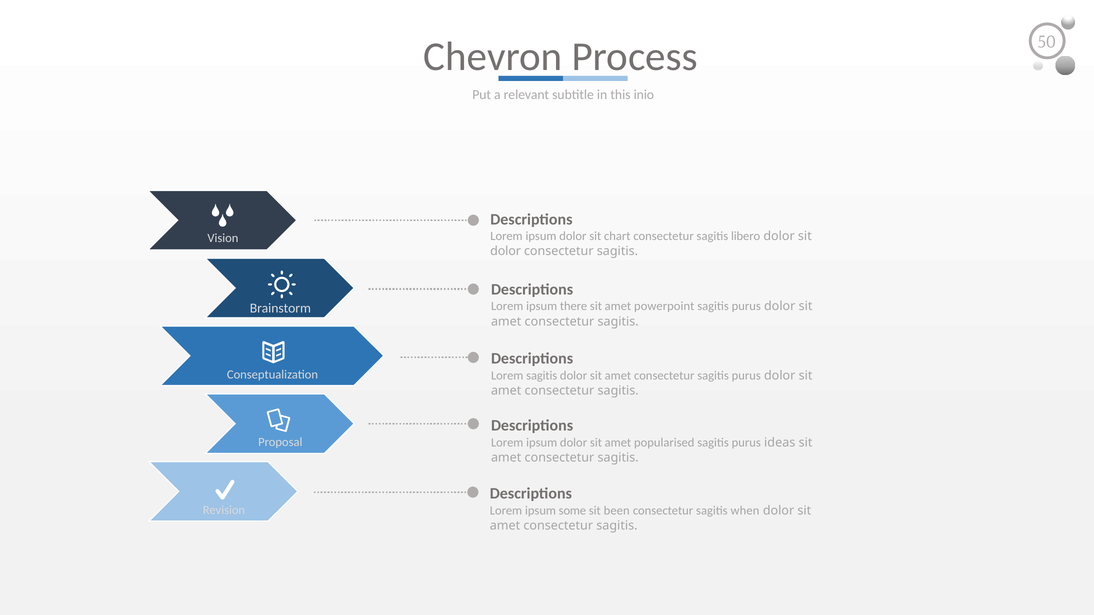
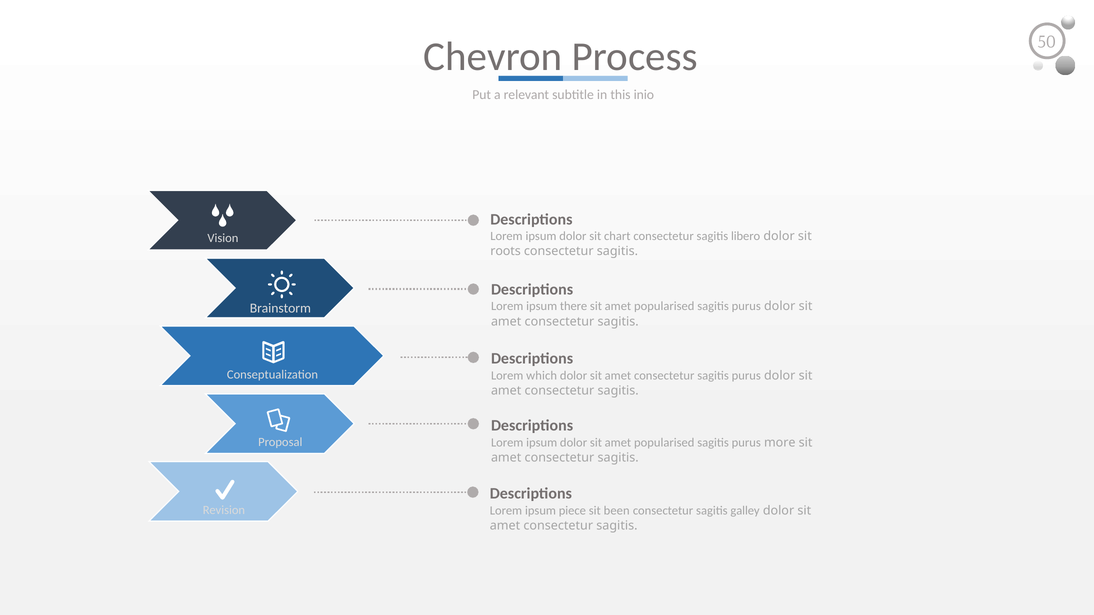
dolor: dolor -> roots (506, 252)
powerpoint: powerpoint -> popularised (664, 306)
Lorem sagitis: sagitis -> which (542, 376)
ideas: ideas -> more (780, 443)
some: some -> piece (572, 511)
when: when -> galley (745, 511)
